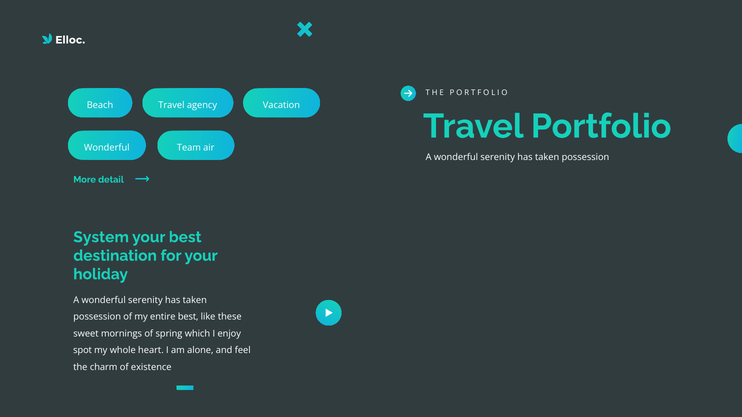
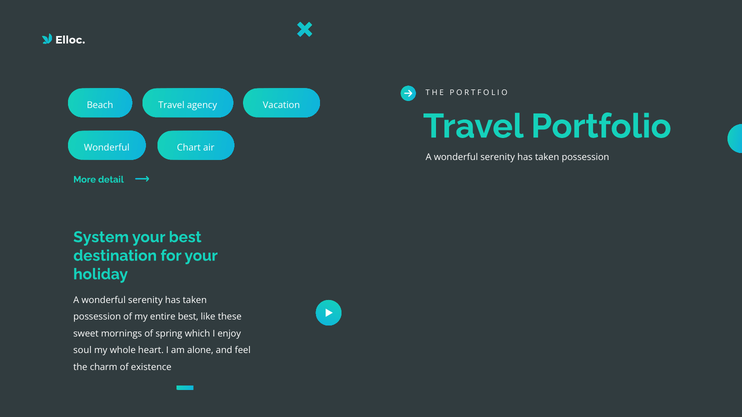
Team: Team -> Chart (189, 148)
spot: spot -> soul (82, 351)
